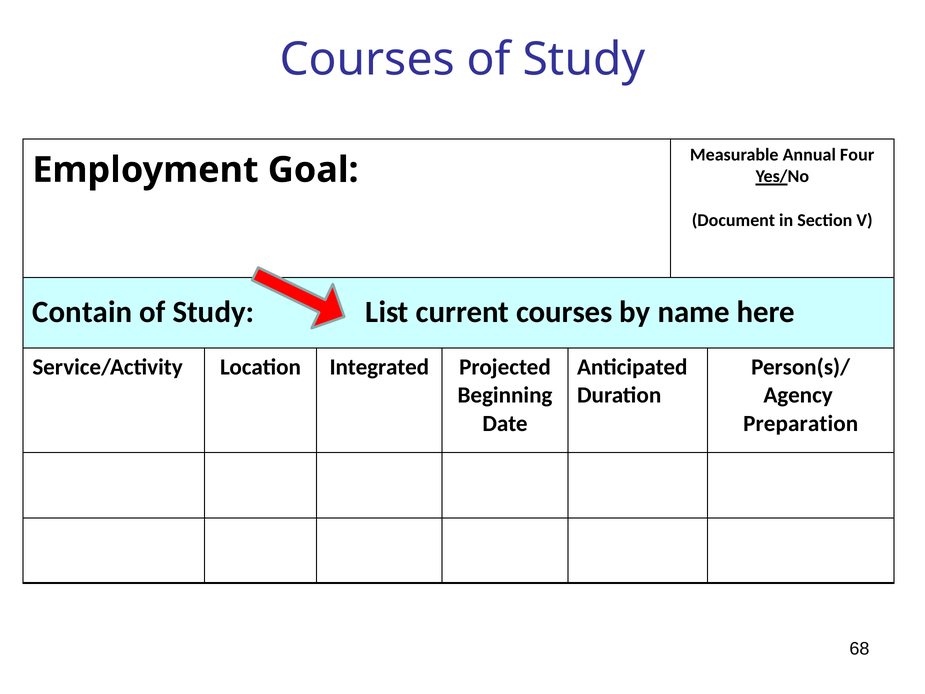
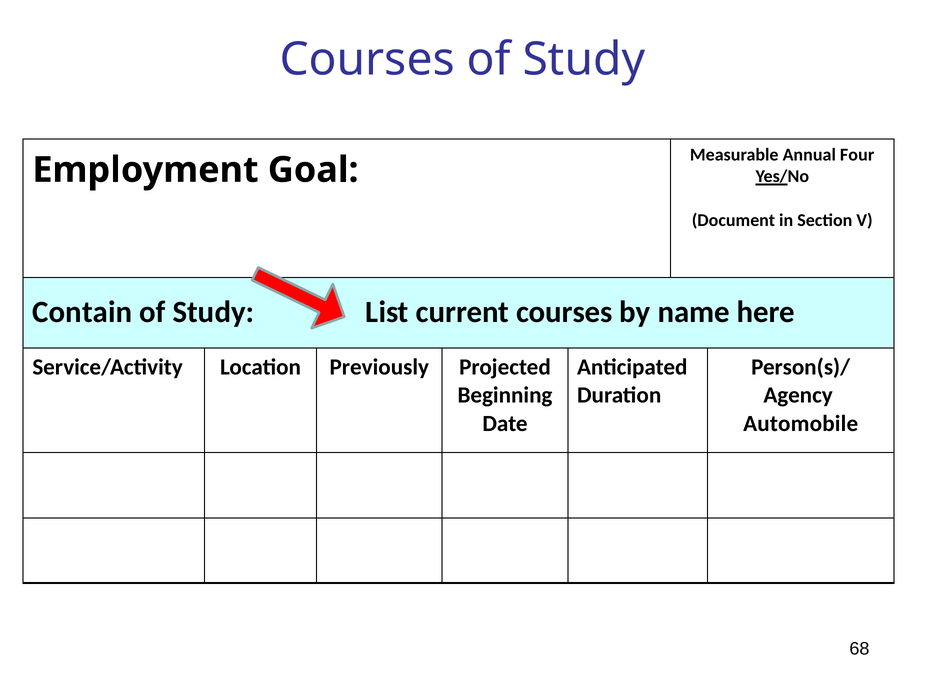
Integrated: Integrated -> Previously (379, 367)
Preparation: Preparation -> Automobile (801, 423)
